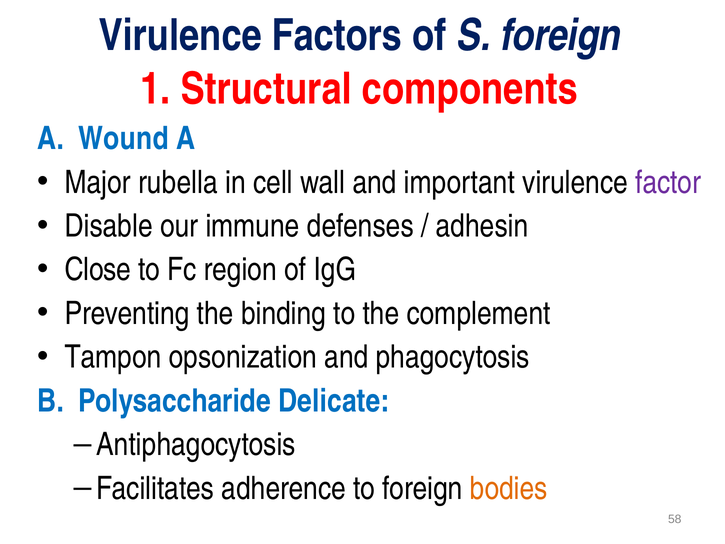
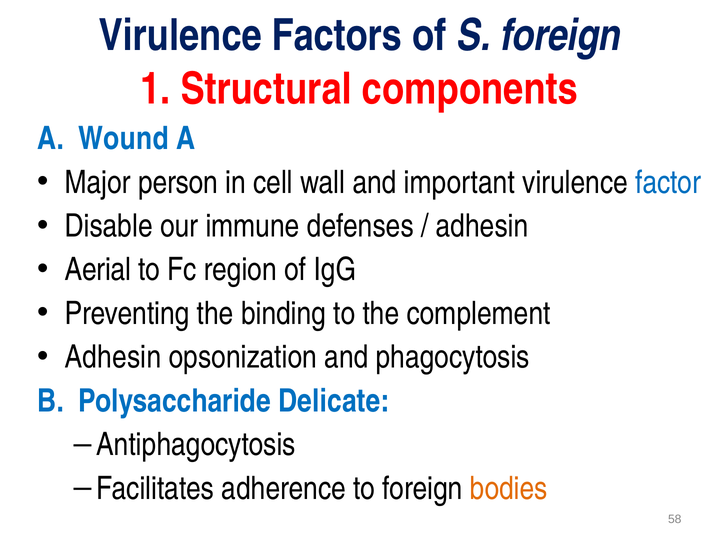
rubella: rubella -> person (178, 182)
factor colour: purple -> blue (668, 182)
Close: Close -> Aerial (98, 270)
Tampon: Tampon -> Adhesin (113, 357)
